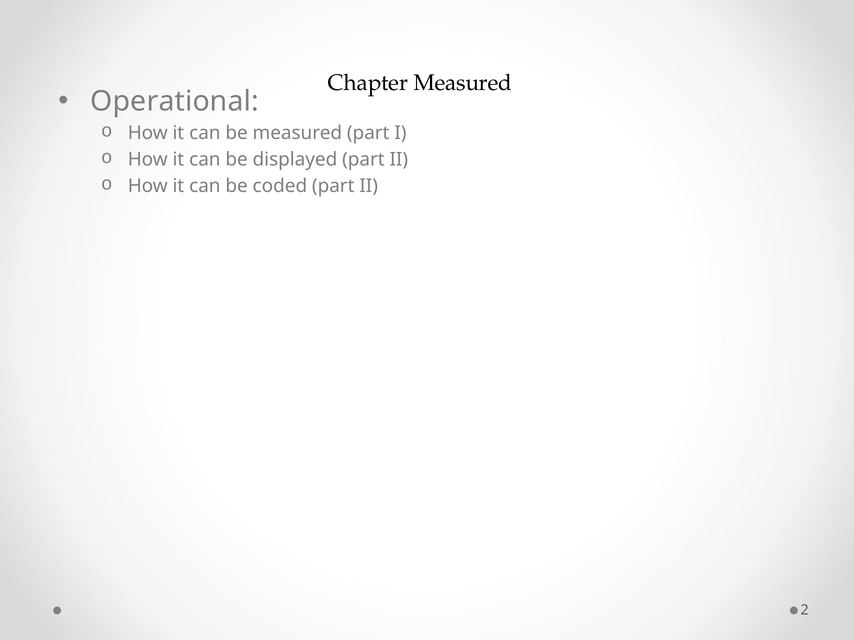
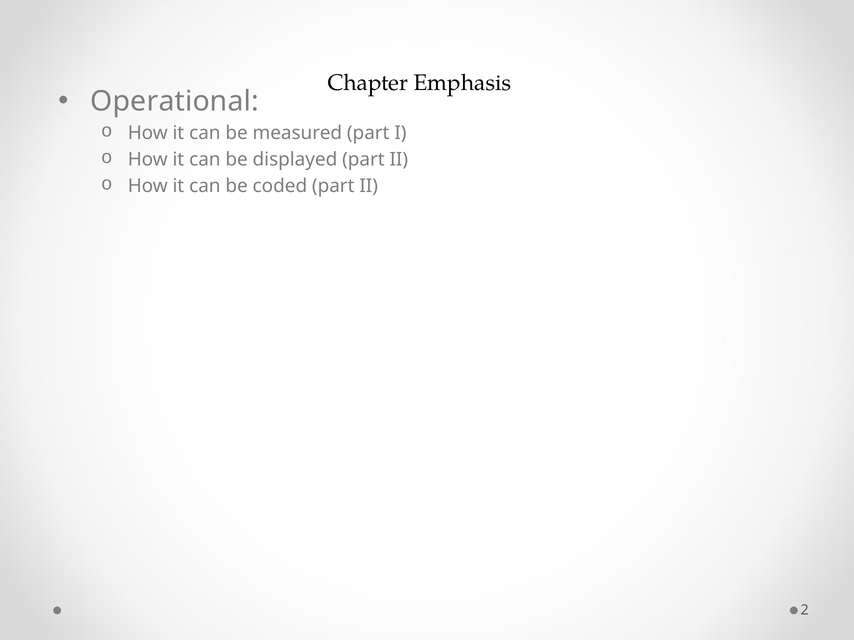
Chapter Measured: Measured -> Emphasis (463, 83)
